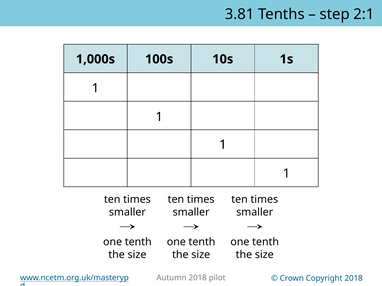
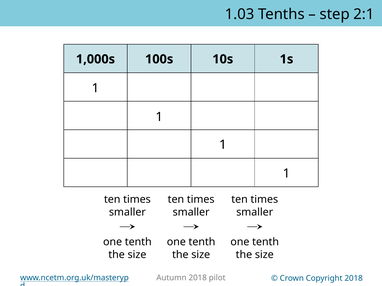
3.81: 3.81 -> 1.03 (240, 14)
